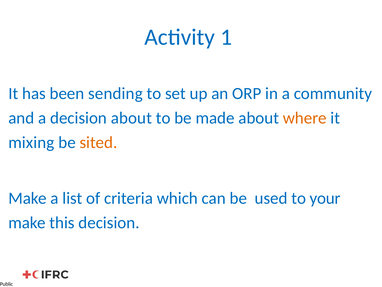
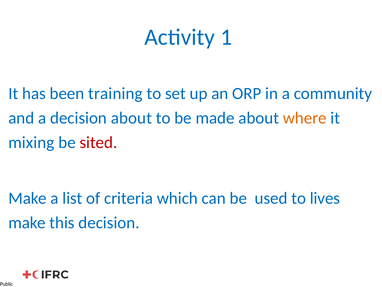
sending: sending -> training (115, 93)
sited colour: orange -> red (98, 142)
your: your -> lives (325, 198)
